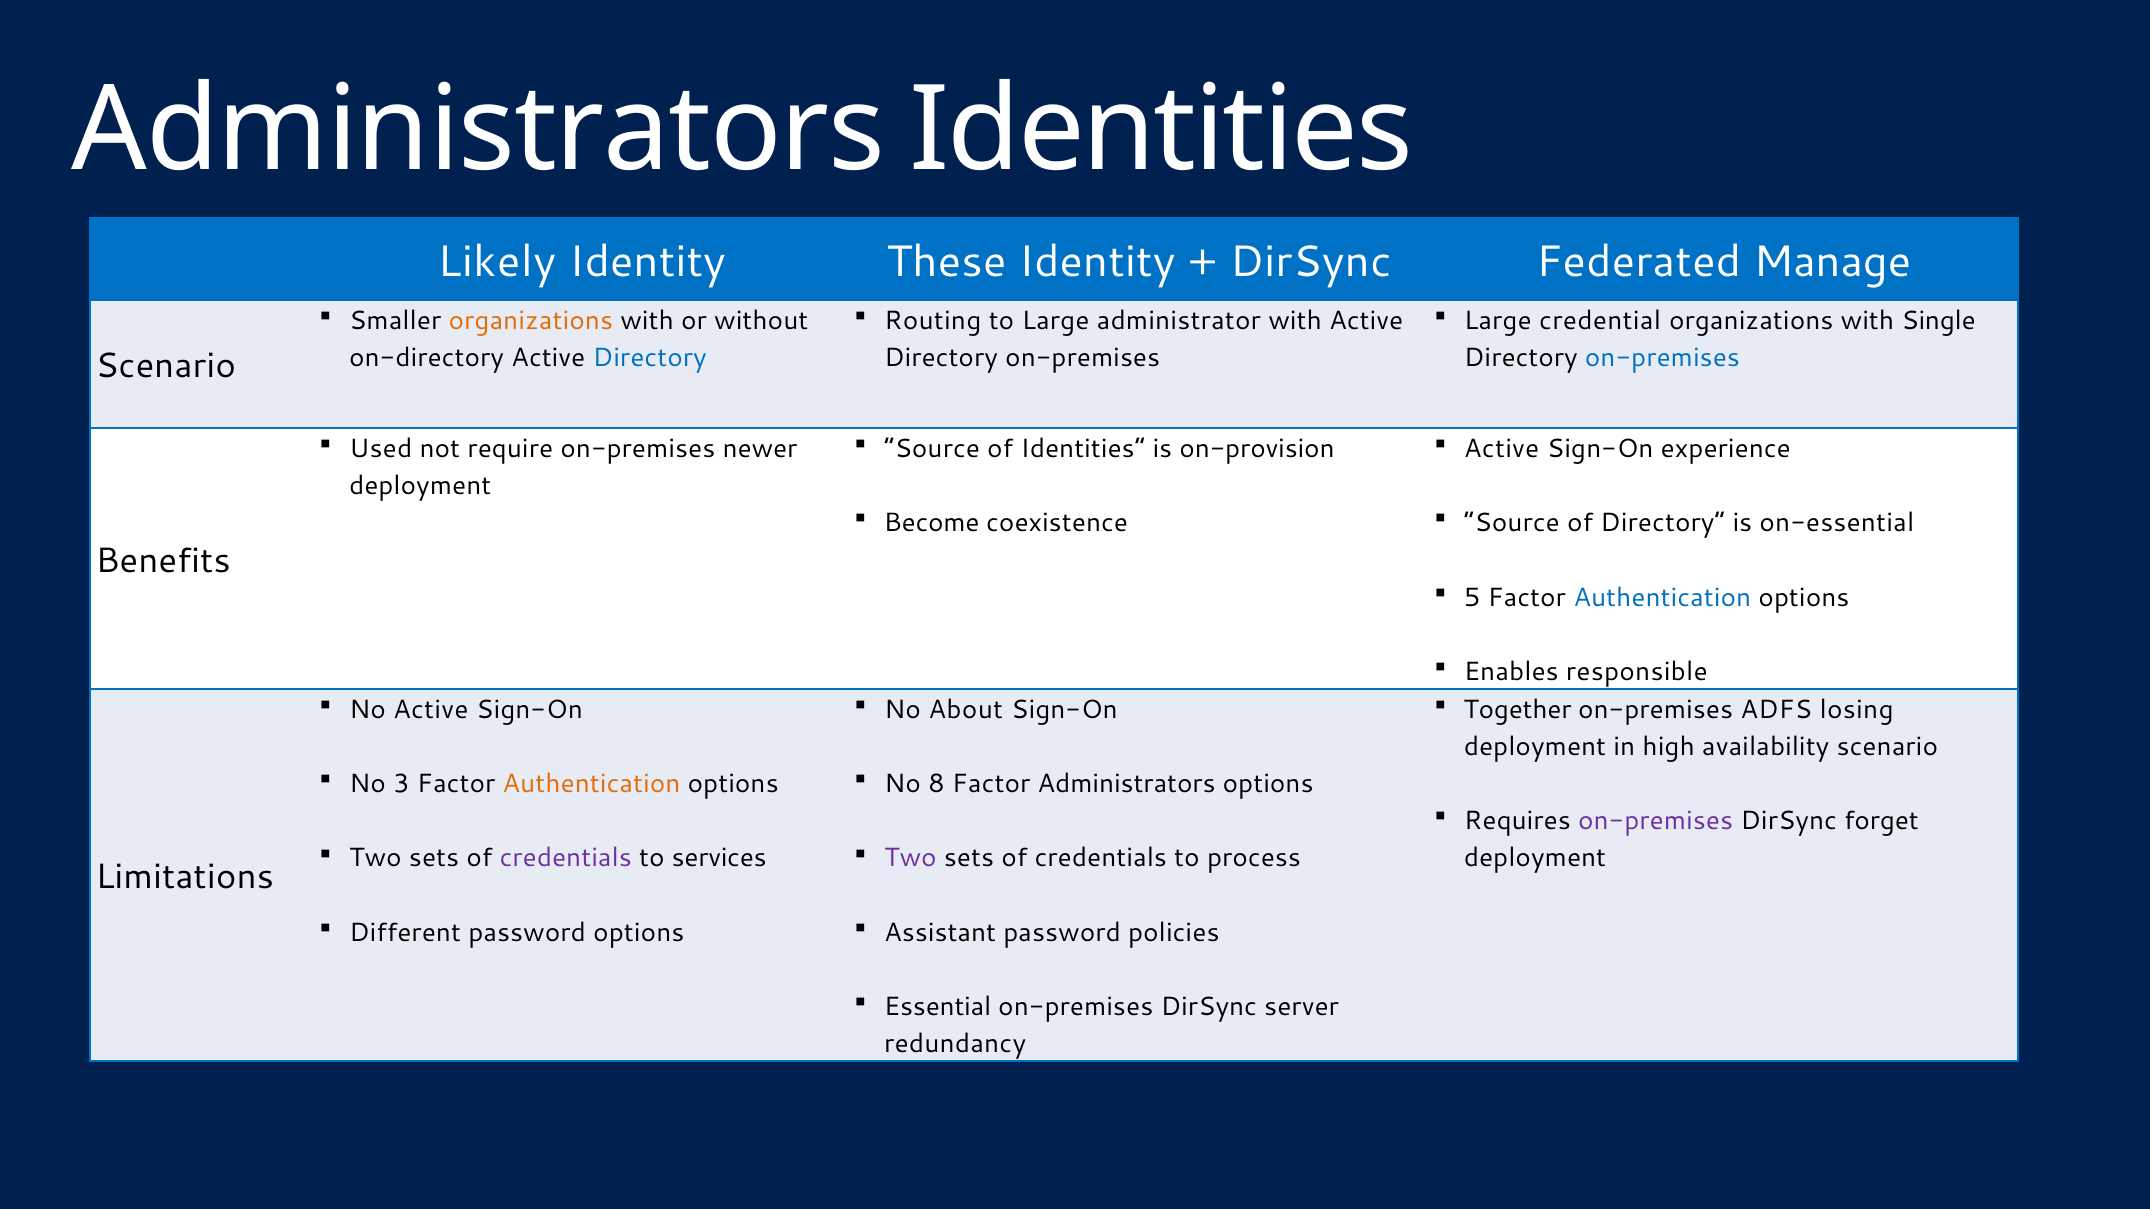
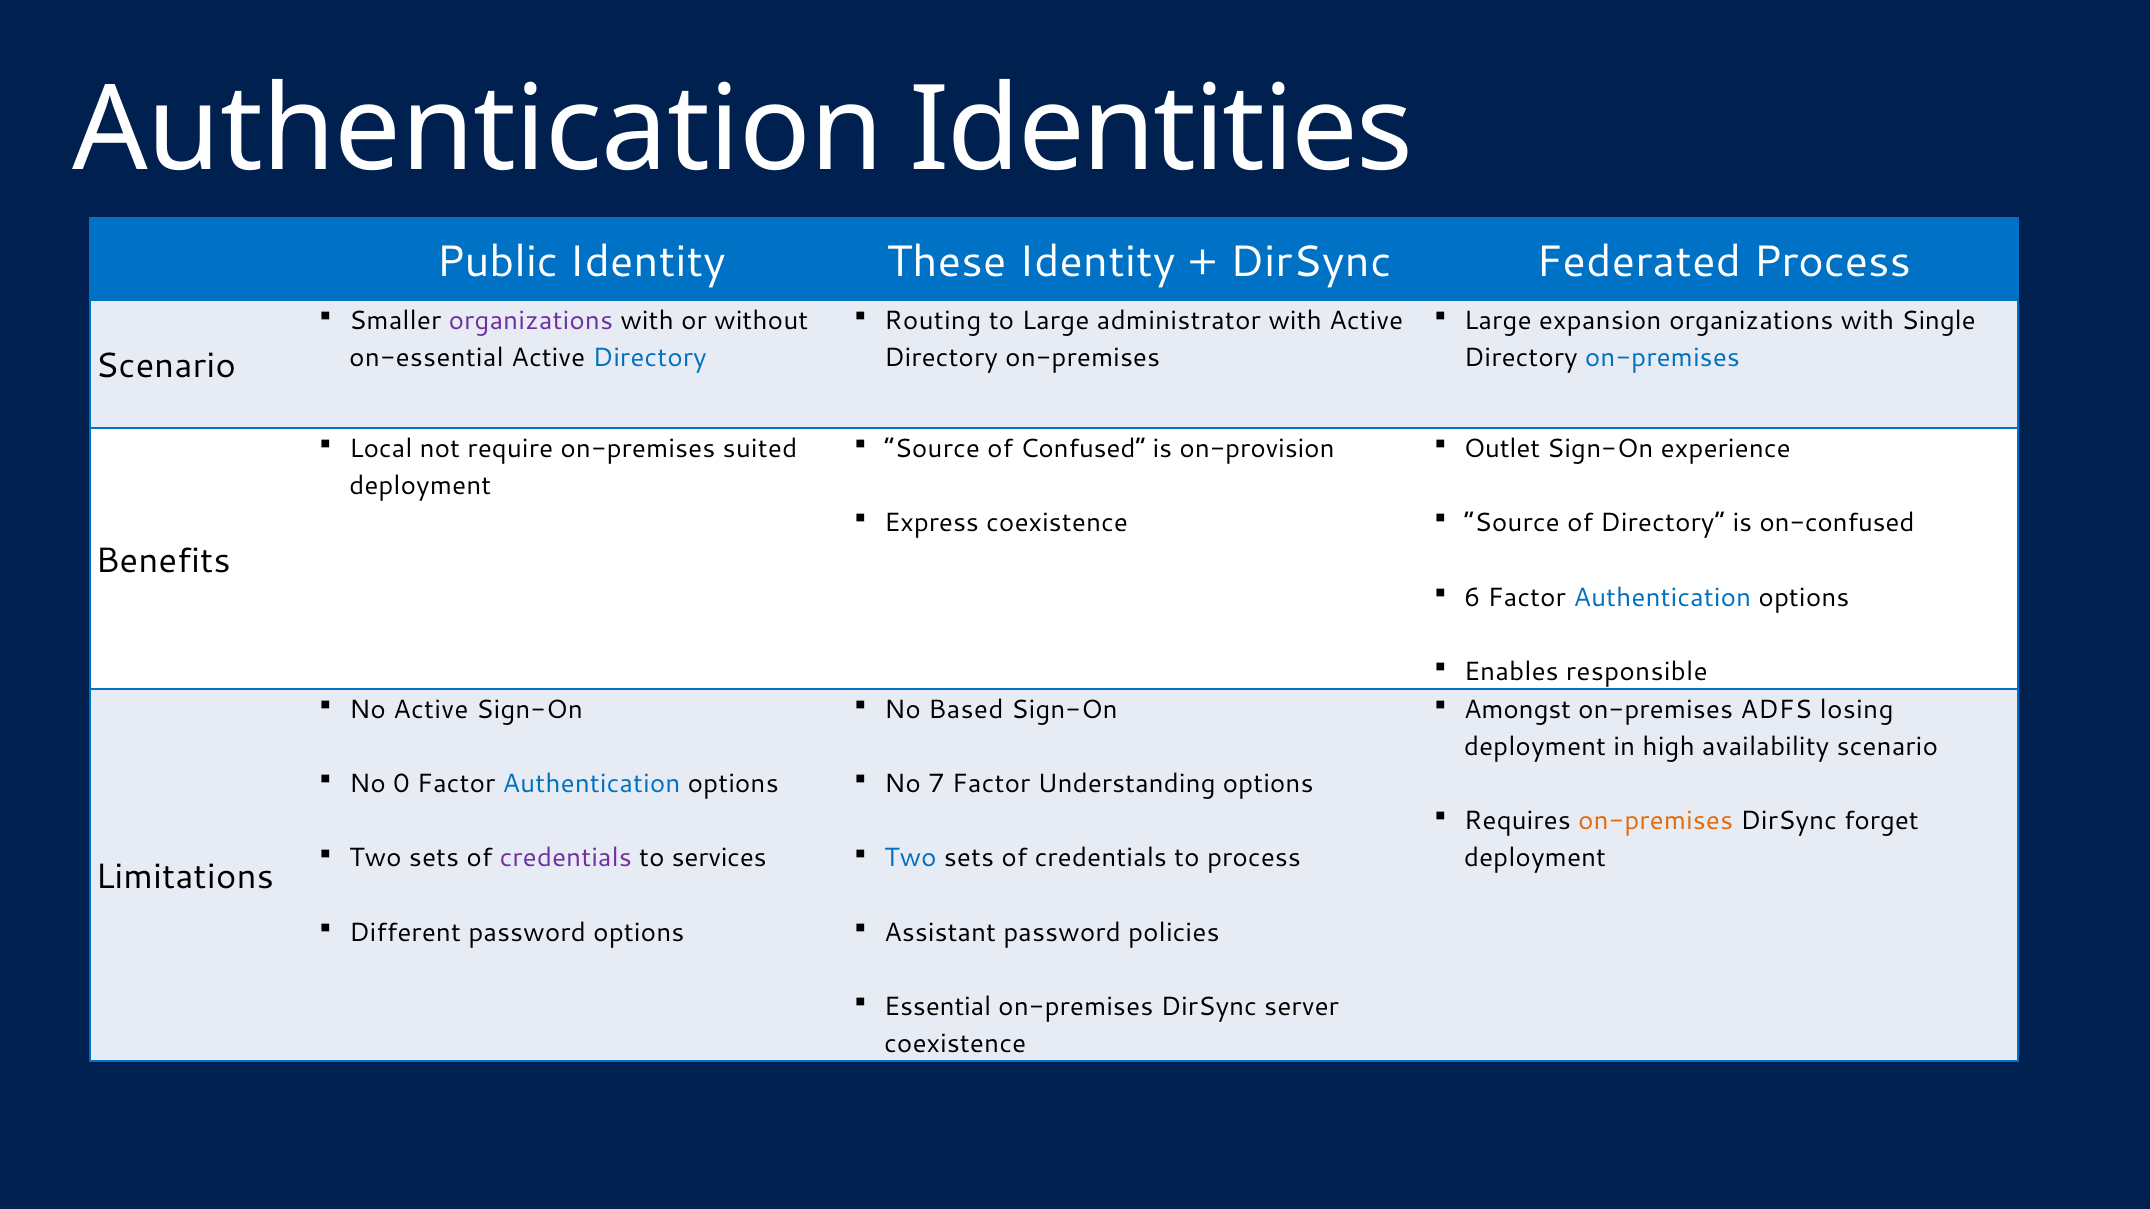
Administrators: Administrators -> Authentication (478, 130)
Likely: Likely -> Public (497, 262)
Federated Manage: Manage -> Process (1832, 262)
organizations colour: orange -> purple (531, 321)
credential: credential -> expansion (1600, 321)
on-directory: on-directory -> on-essential (426, 358)
Used: Used -> Local (381, 449)
newer: newer -> suited (760, 449)
of Identities: Identities -> Confused (1083, 449)
Active: Active -> Outlet (1502, 449)
Become: Become -> Express (932, 523)
on-essential: on-essential -> on-confused (1837, 523)
5: 5 -> 6 (1472, 597)
About: About -> Based (966, 710)
Together: Together -> Amongst (1518, 710)
3: 3 -> 0 (401, 784)
Authentication colour: orange -> blue (592, 784)
8: 8 -> 7 (936, 784)
Factor Administrators: Administrators -> Understanding (1127, 784)
on-premises colour: purple -> orange (1656, 821)
Two colour: purple -> blue (910, 858)
redundancy: redundancy -> coexistence (955, 1044)
